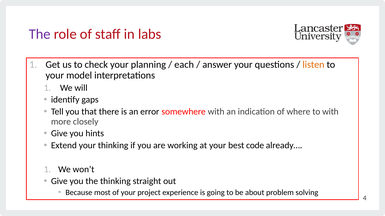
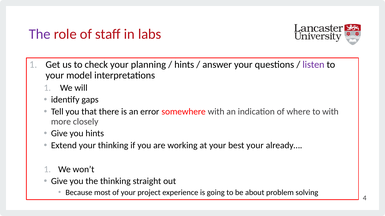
each: each -> hints (184, 65)
listen colour: orange -> purple (313, 65)
best code: code -> your (255, 146)
